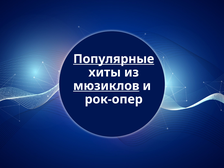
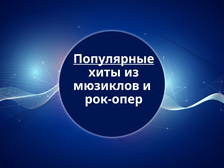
мюзиклов underline: present -> none (106, 86)
